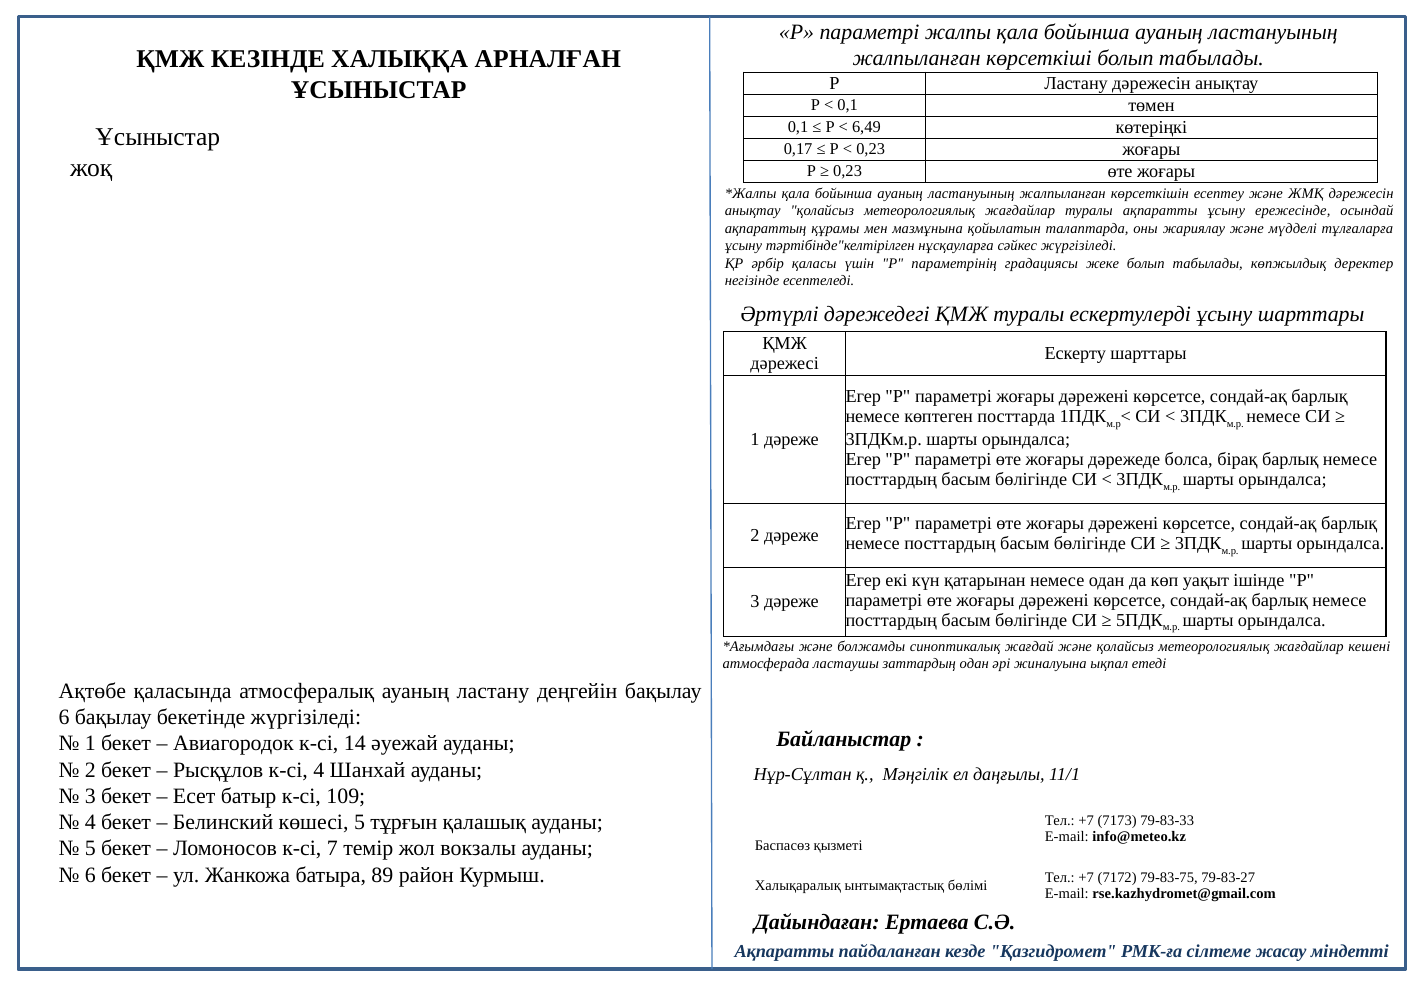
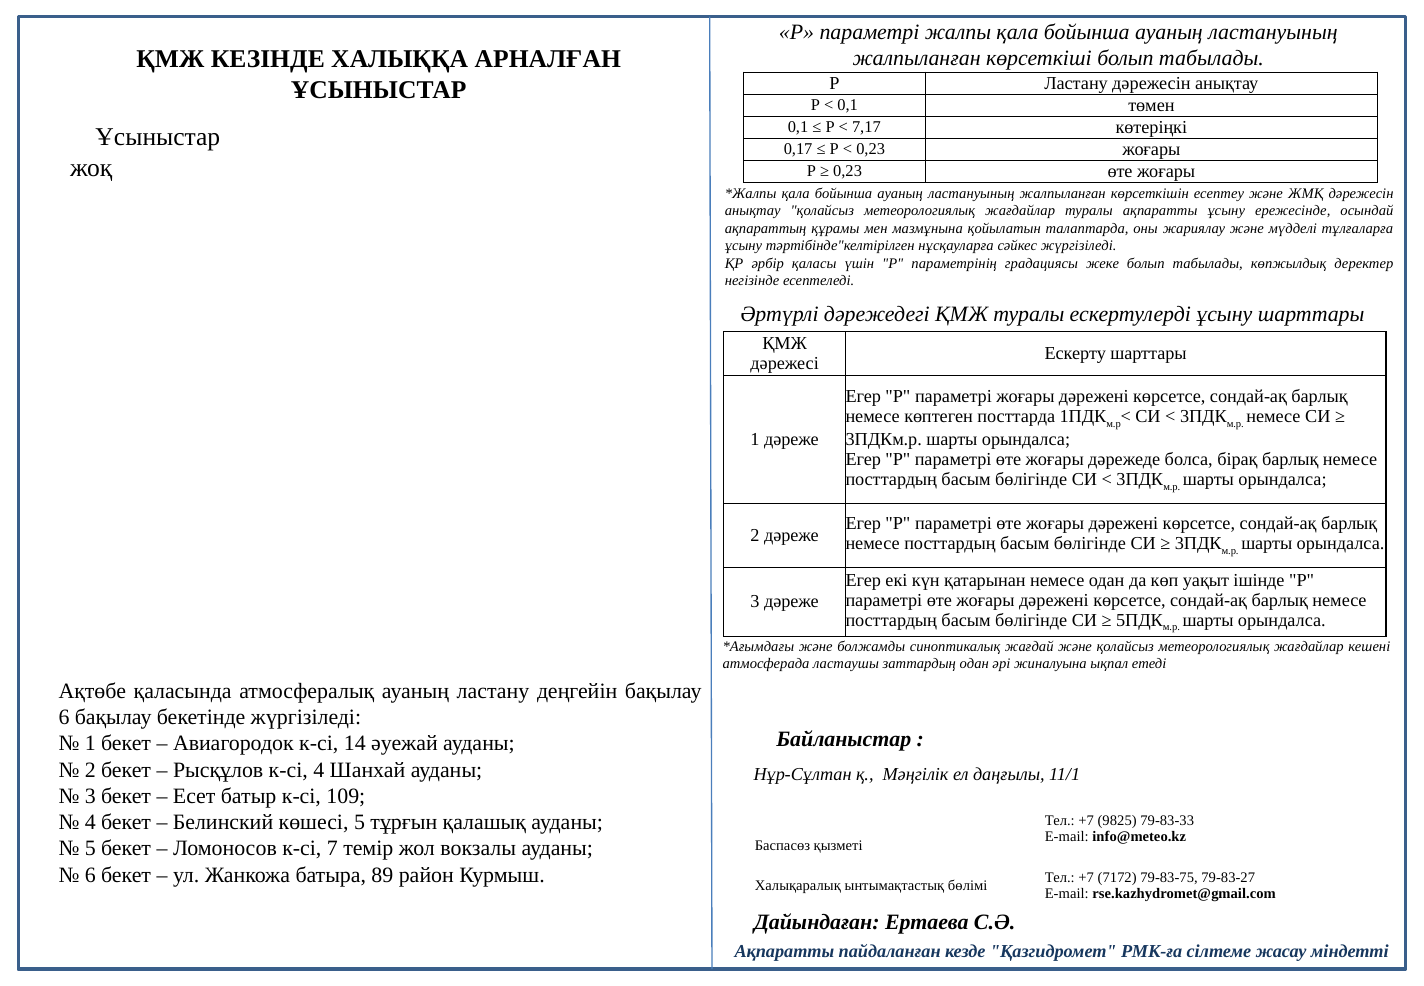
6,49: 6,49 -> 7,17 (866, 127)
7173: 7173 -> 9825 (1117, 821)
